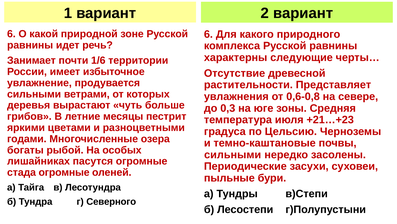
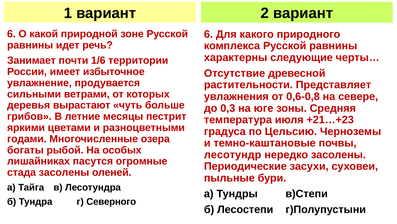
сильными: сильными -> лесотундр (233, 154)
стада огромные: огромные -> засолены (64, 172)
